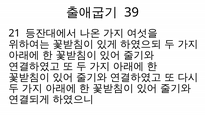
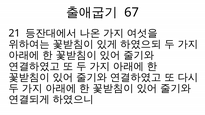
39: 39 -> 67 (132, 12)
